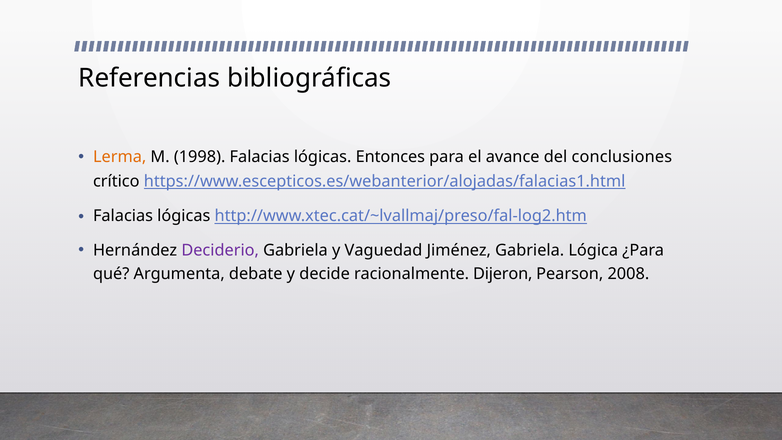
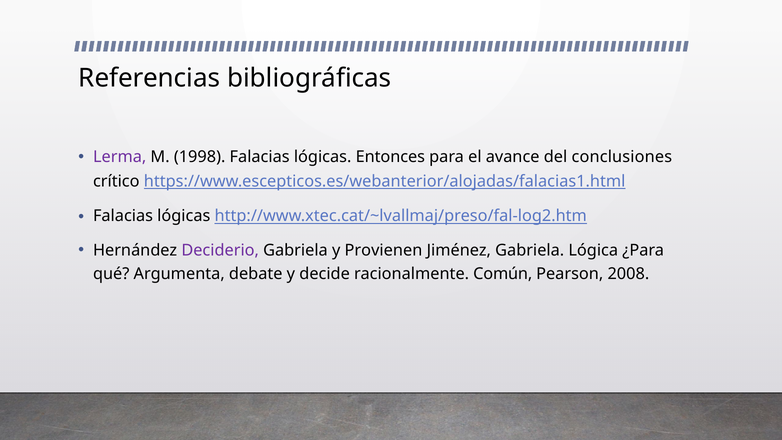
Lerma colour: orange -> purple (120, 157)
Vaguedad: Vaguedad -> Provienen (383, 250)
Dijeron: Dijeron -> Común (503, 274)
